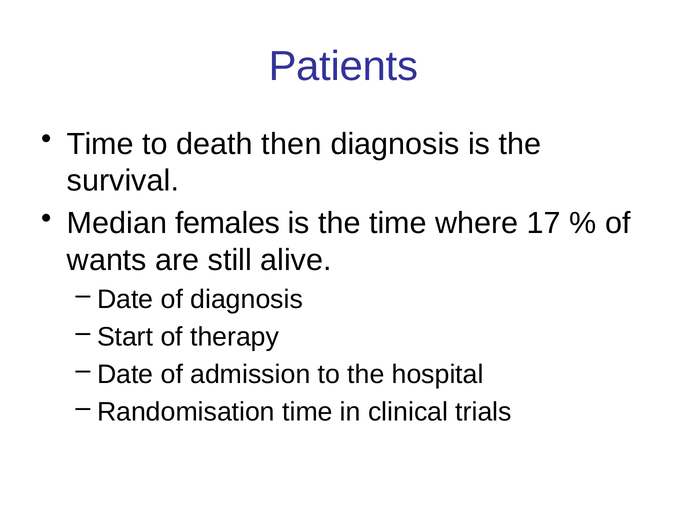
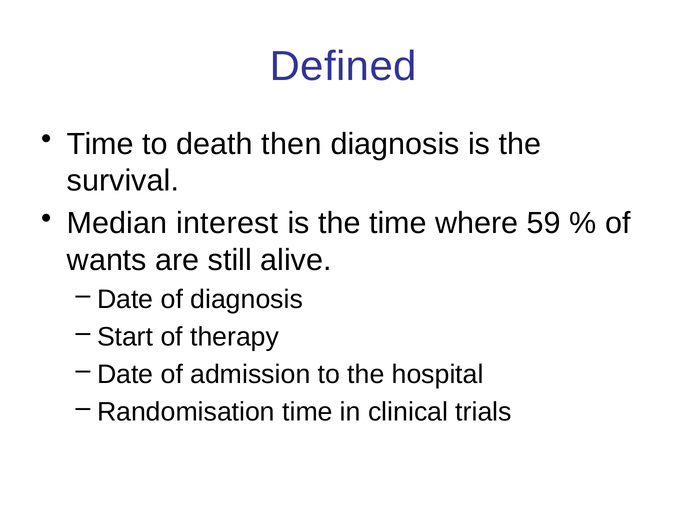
Patients: Patients -> Defined (343, 67)
females: females -> interest (227, 224)
17: 17 -> 59 (544, 224)
